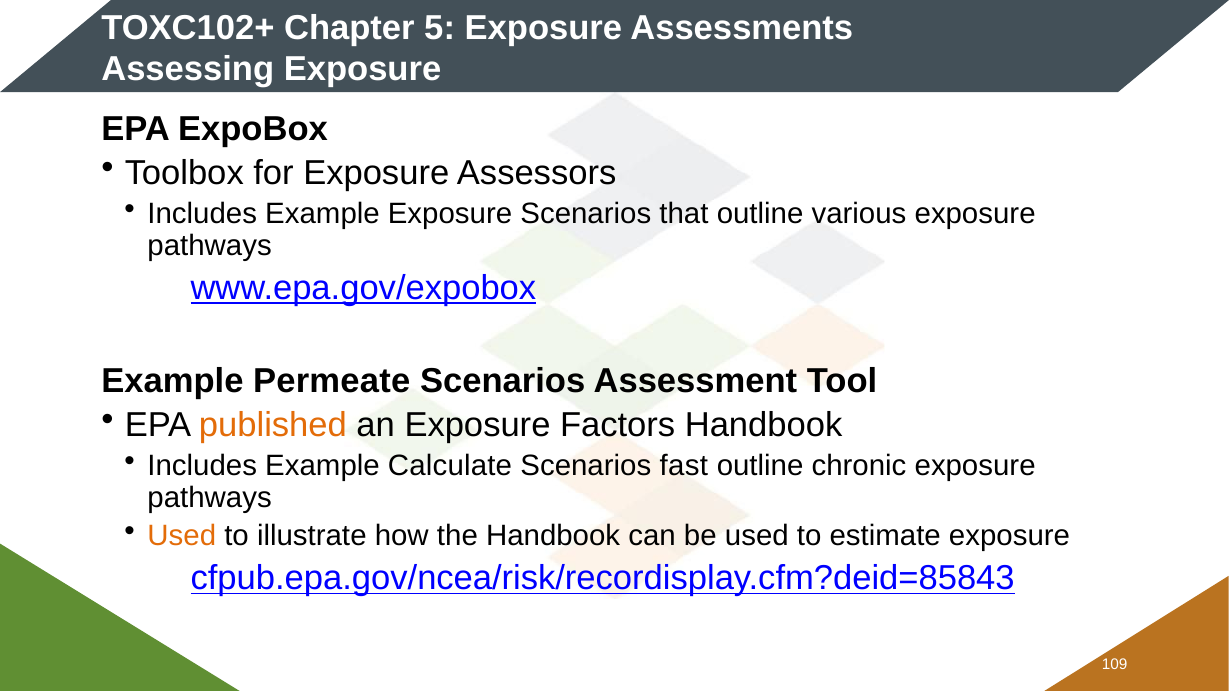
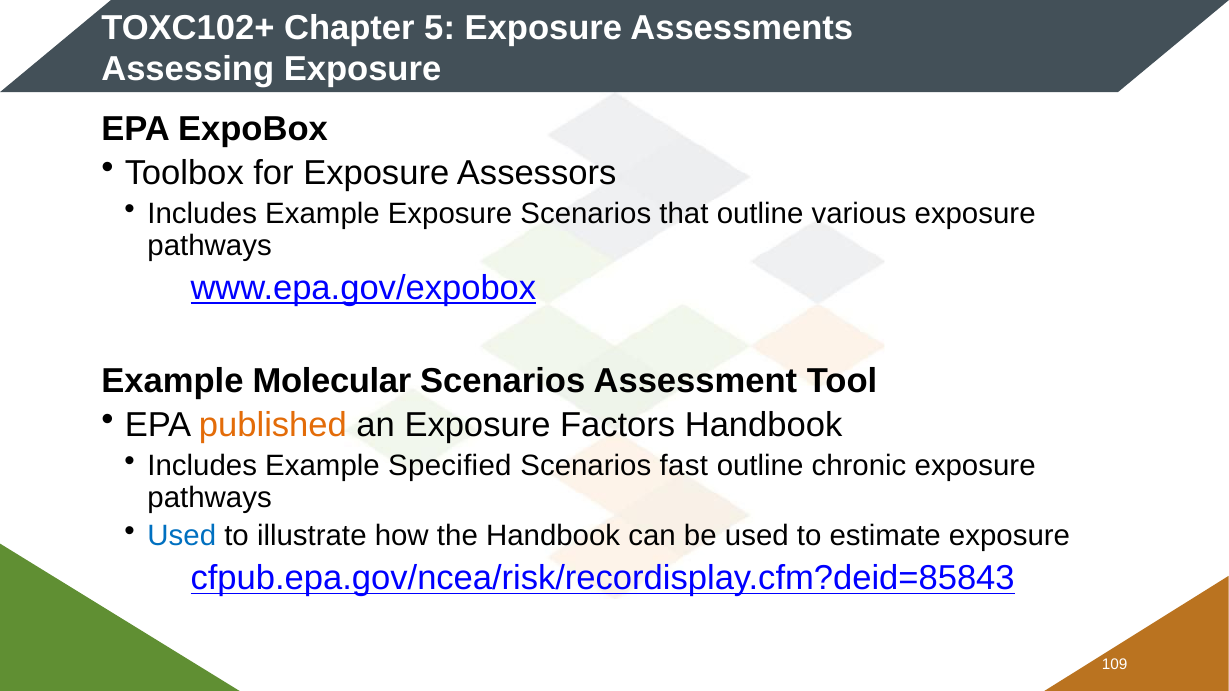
Permeate: Permeate -> Molecular (332, 381)
Calculate: Calculate -> Specified (450, 466)
Used colour: orange -> blue (182, 536)
